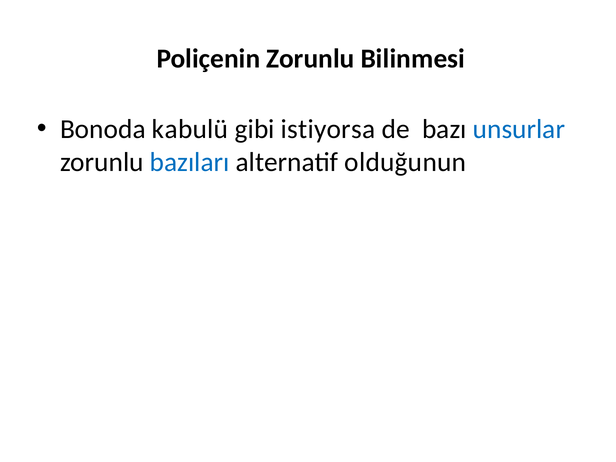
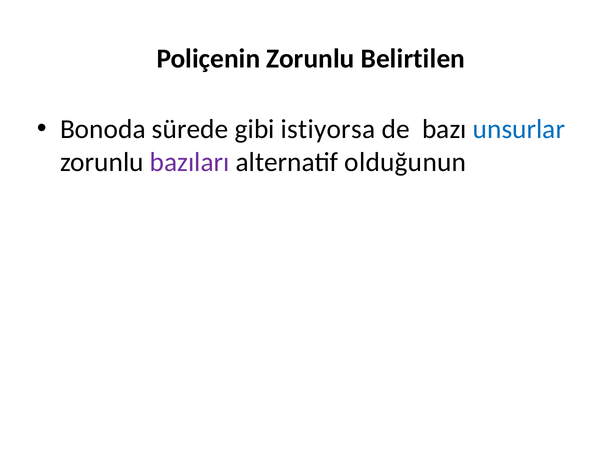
Bilinmesi: Bilinmesi -> Belirtilen (413, 59)
kabulü: kabulü -> sürede (190, 129)
bazıları colour: blue -> purple (190, 162)
